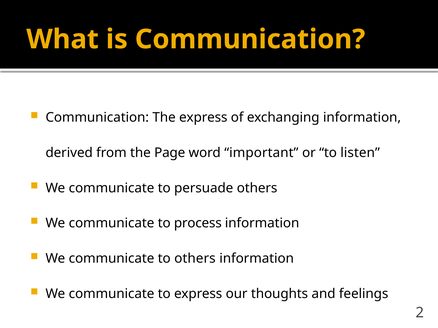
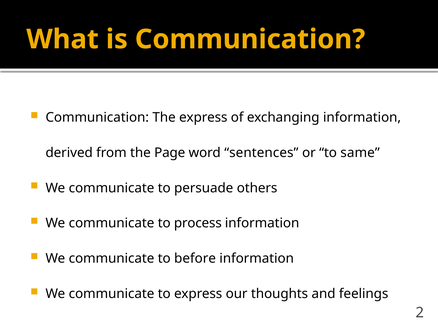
important: important -> sentences (261, 153)
listen: listen -> same (360, 153)
to others: others -> before (195, 259)
